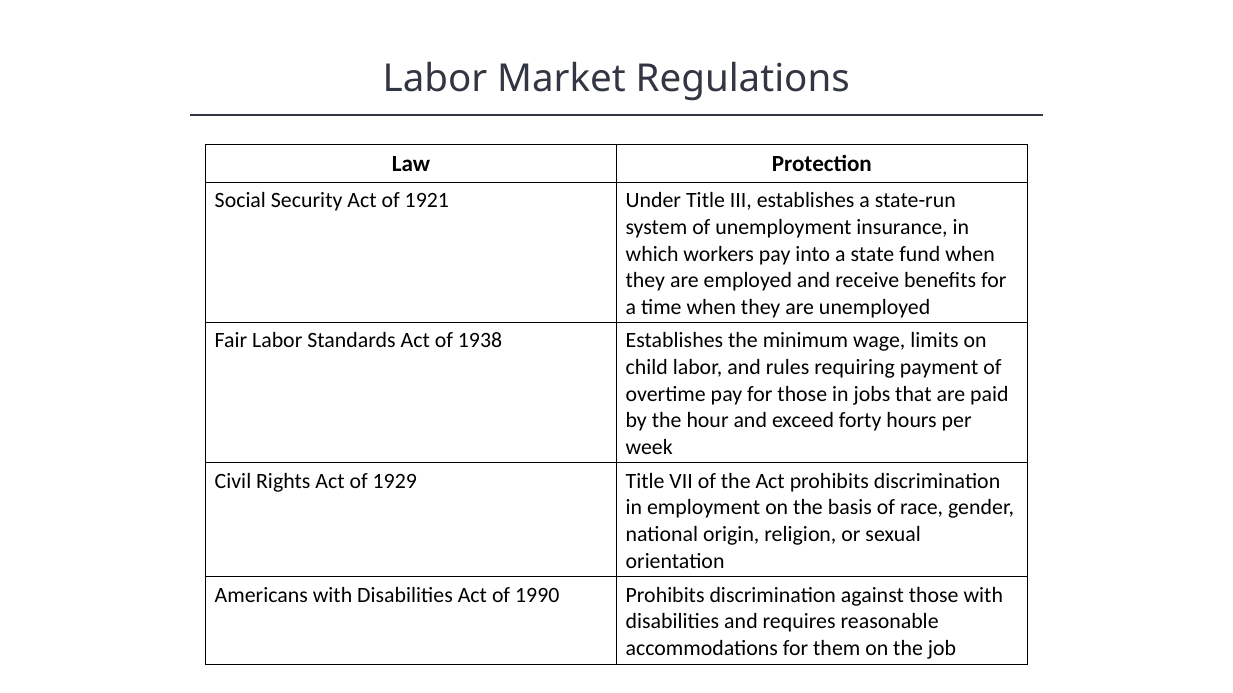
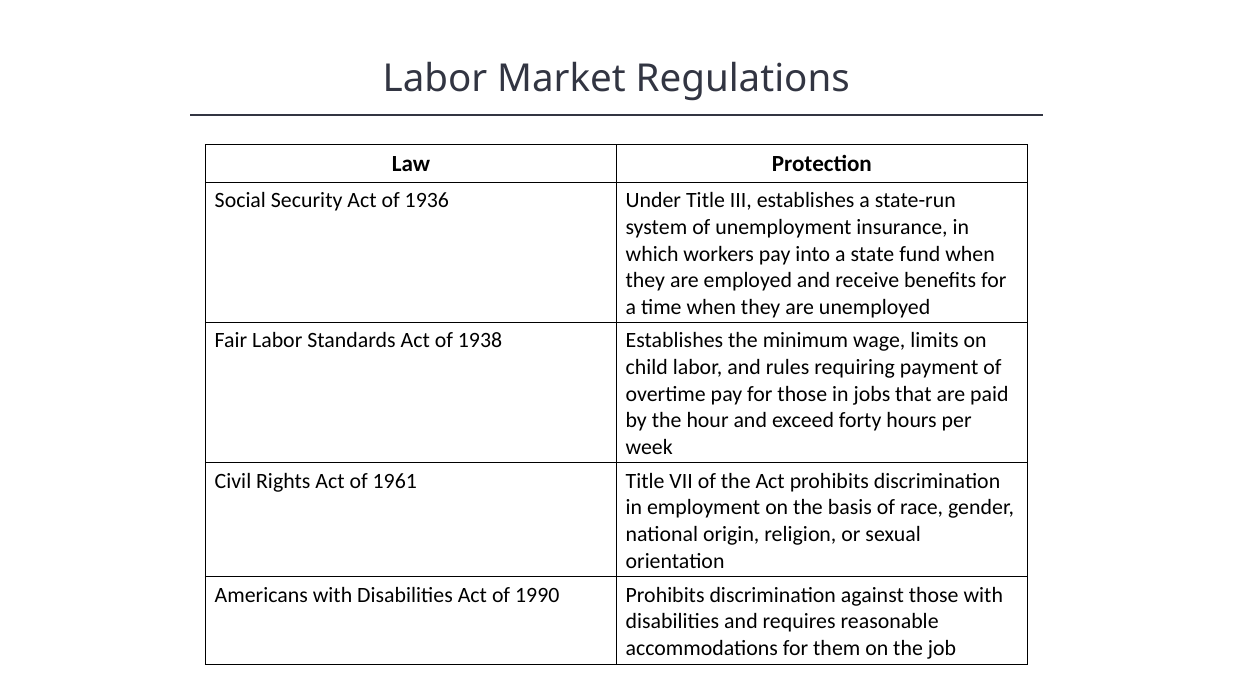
1921: 1921 -> 1936 (427, 201)
1929: 1929 -> 1961 (395, 481)
